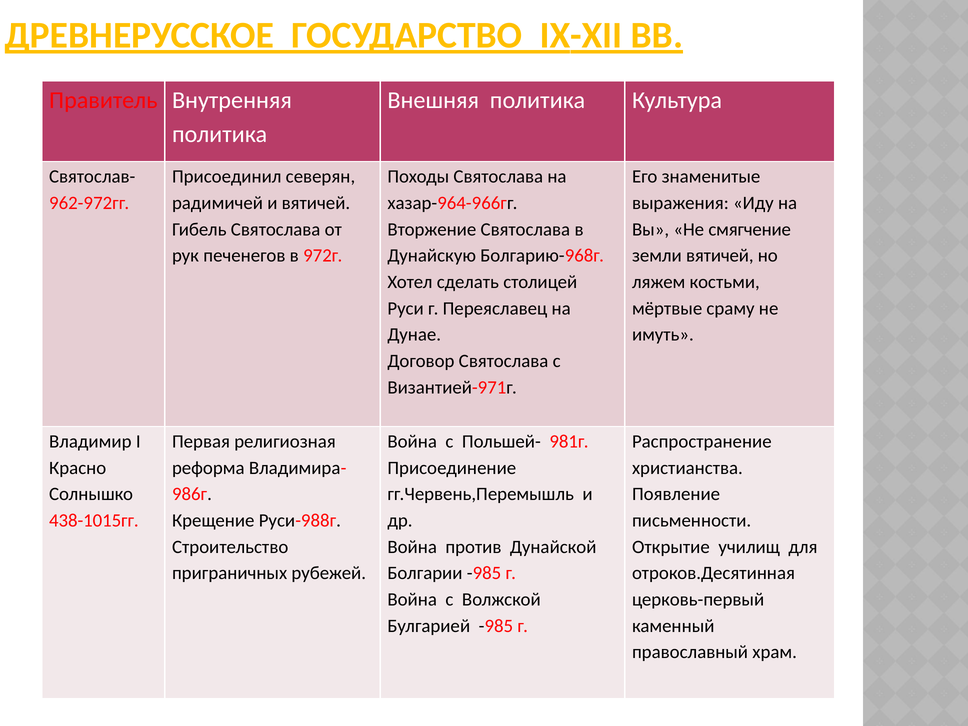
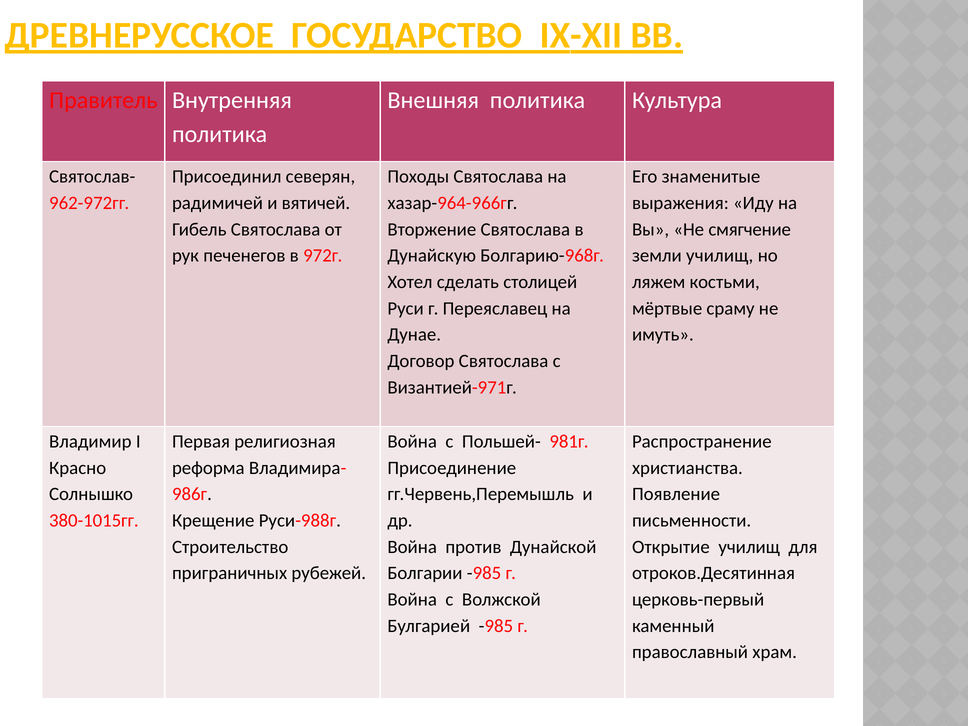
земли вятичей: вятичей -> училищ (720, 256)
438-1015гг: 438-1015гг -> 380-1015гг (94, 521)
